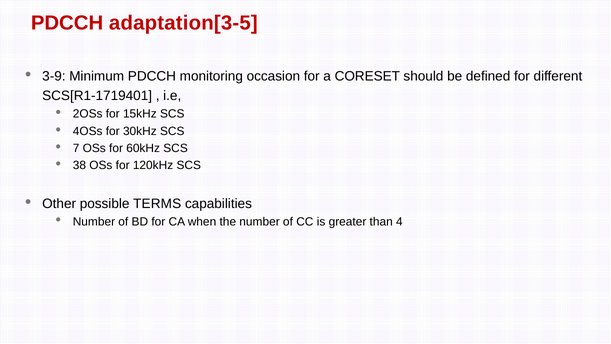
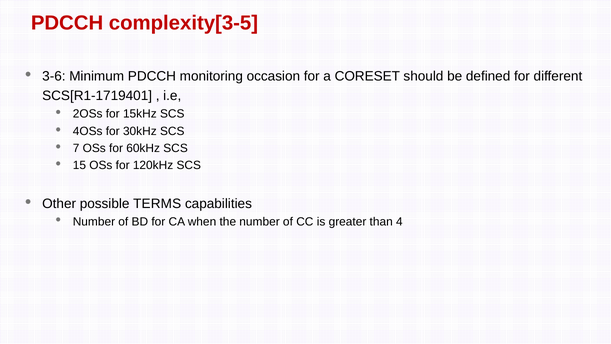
adaptation[3-5: adaptation[3-5 -> complexity[3-5 (183, 23)
3-9: 3-9 -> 3-6 (54, 76)
38: 38 -> 15 (79, 165)
